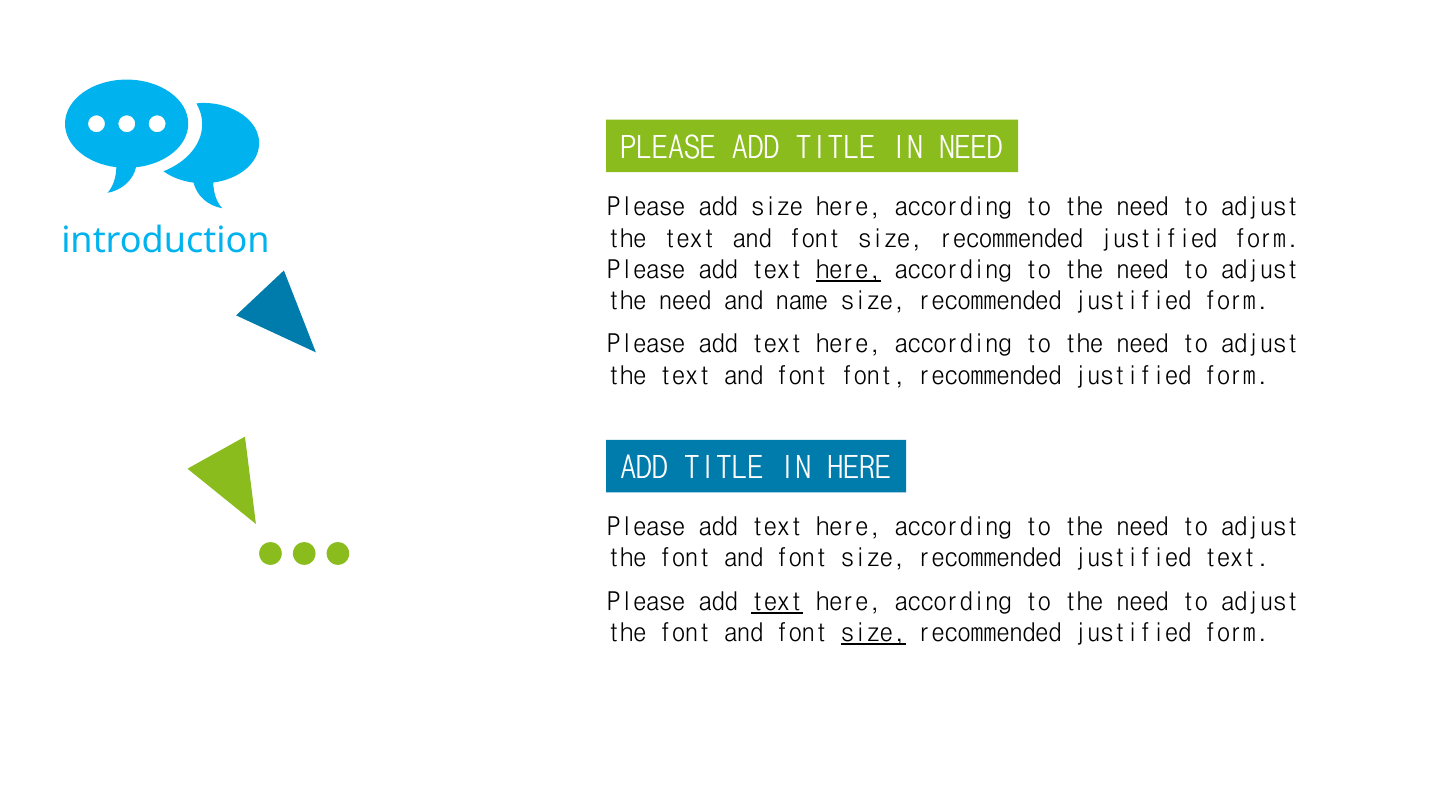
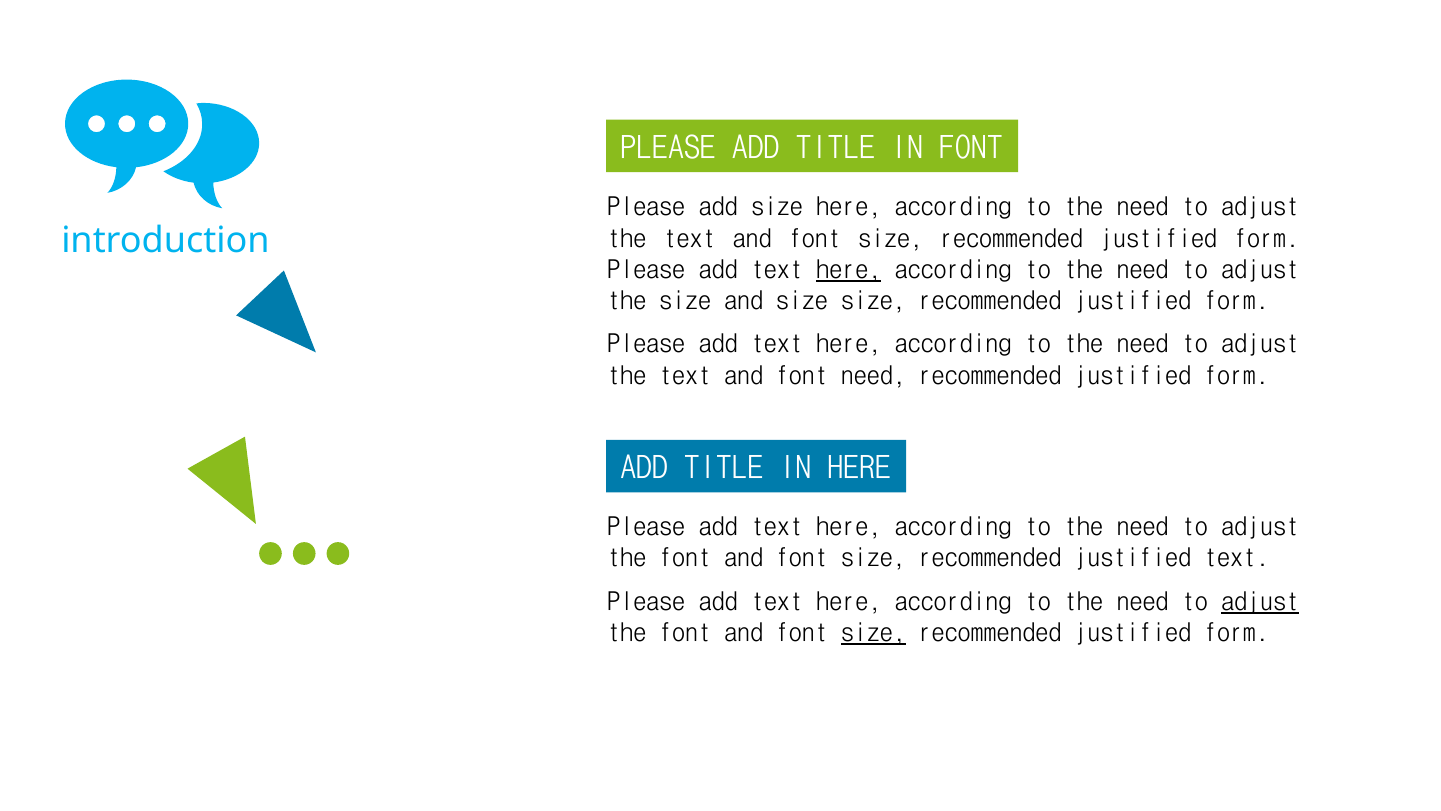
IN NEED: NEED -> FONT (971, 148)
need: need -> size (685, 301)
and name: name -> size (802, 301)
font font: font -> need (873, 375)
text underline: present -> none (777, 601)
adjust underline: none -> present (1260, 601)
